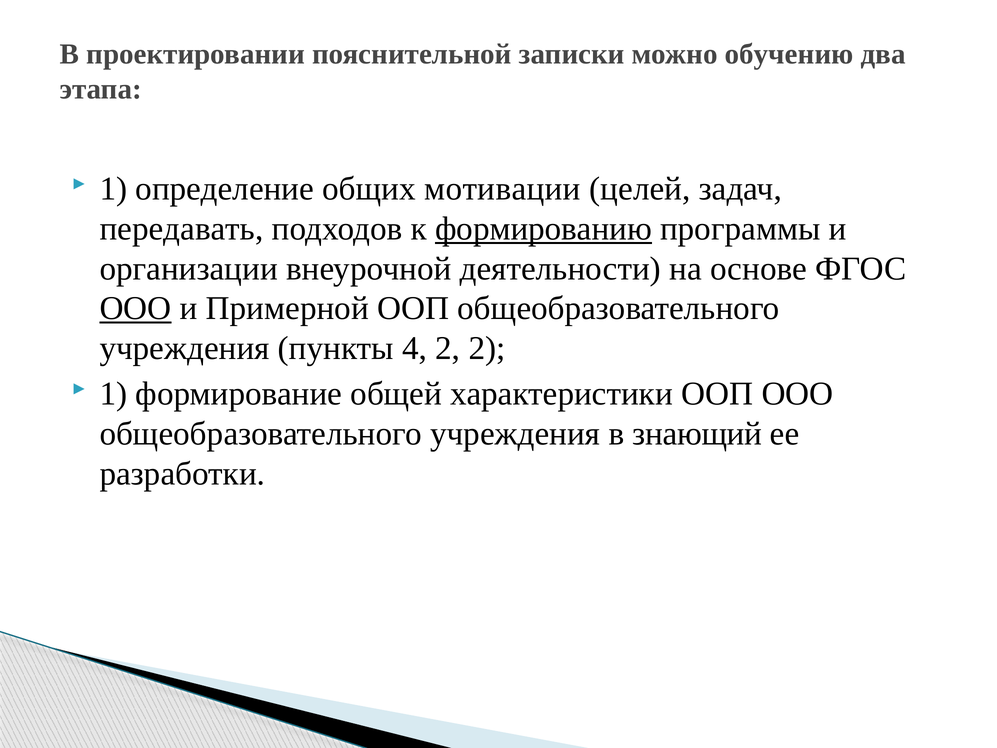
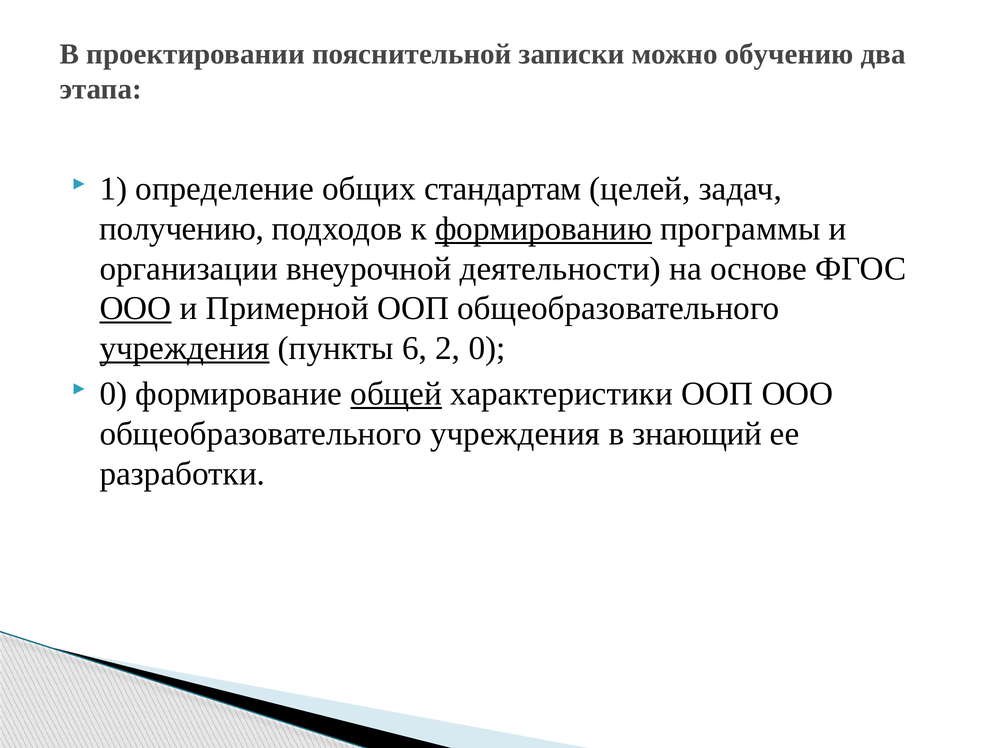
мотивации: мотивации -> стандартам (503, 189)
передавать: передавать -> получению (182, 229)
учреждения underline: none -> present (185, 348)
4: 4 -> 6 (415, 348)
2 2: 2 -> 0 (487, 348)
1: 1 -> 0 (113, 394)
общей underline: none -> present (396, 394)
